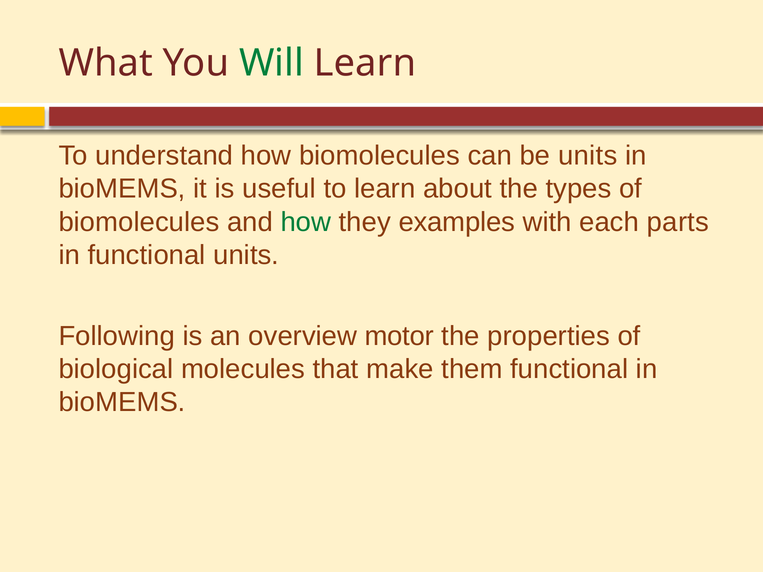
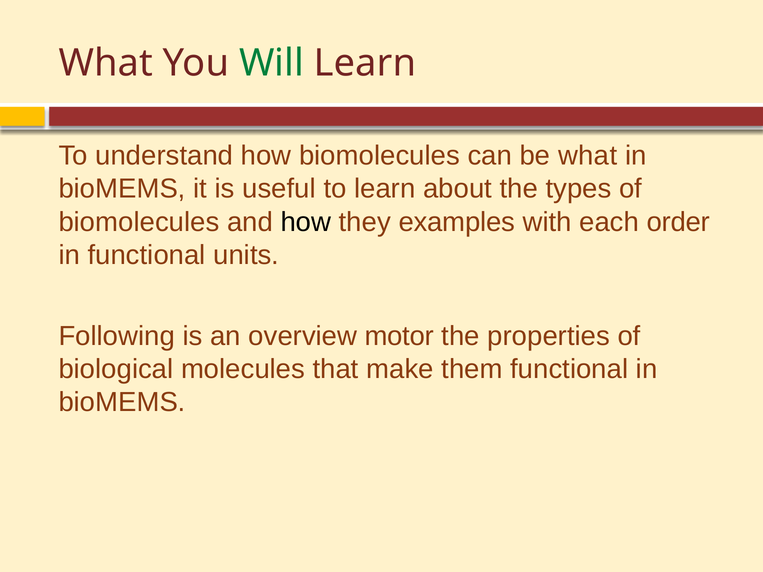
be units: units -> what (588, 156)
how colour: green -> black (306, 222)
parts: parts -> order (678, 222)
